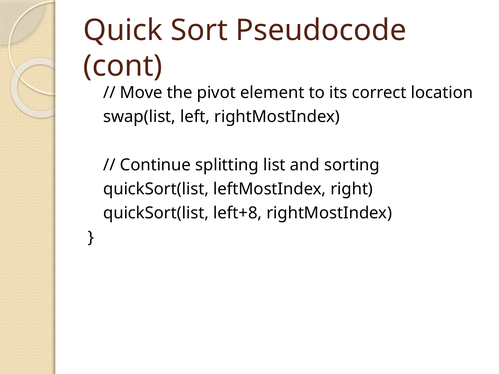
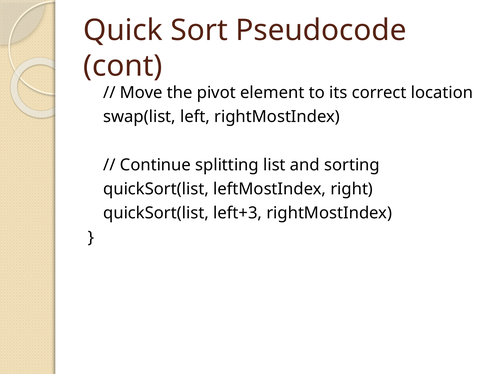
left+8: left+8 -> left+3 (238, 213)
